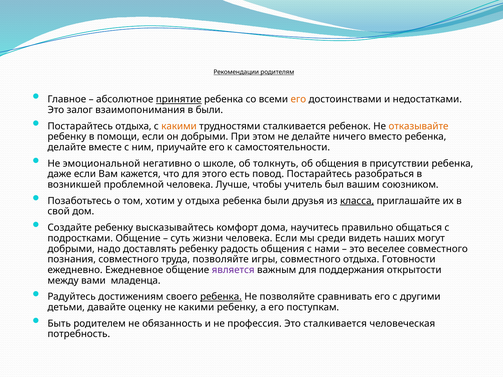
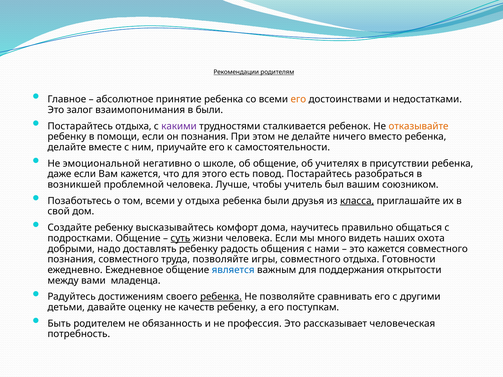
принятие underline: present -> none (179, 99)
какими colour: orange -> purple (179, 126)
он добрыми: добрыми -> познания (205, 137)
об толкнуть: толкнуть -> общение (276, 164)
об общения: общения -> учителях (337, 164)
том хотим: хотим -> всеми (160, 201)
суть underline: none -> present (180, 238)
среди: среди -> много (332, 238)
могут: могут -> охота (431, 238)
это веселее: веселее -> кажется (386, 249)
является colour: purple -> blue (233, 270)
не какими: какими -> качеств (196, 308)
Это сталкивается: сталкивается -> рассказывает (335, 324)
